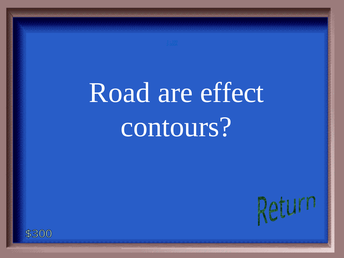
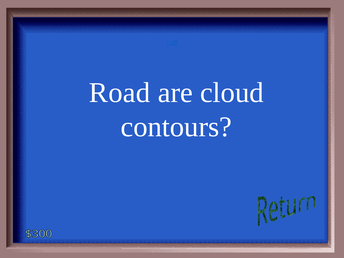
effect: effect -> cloud (232, 93)
